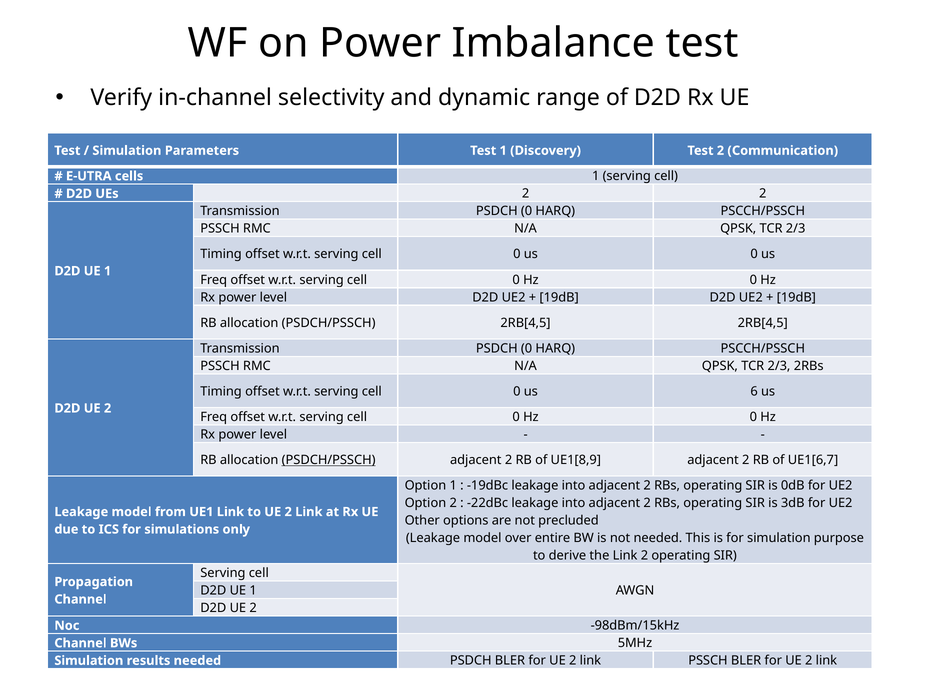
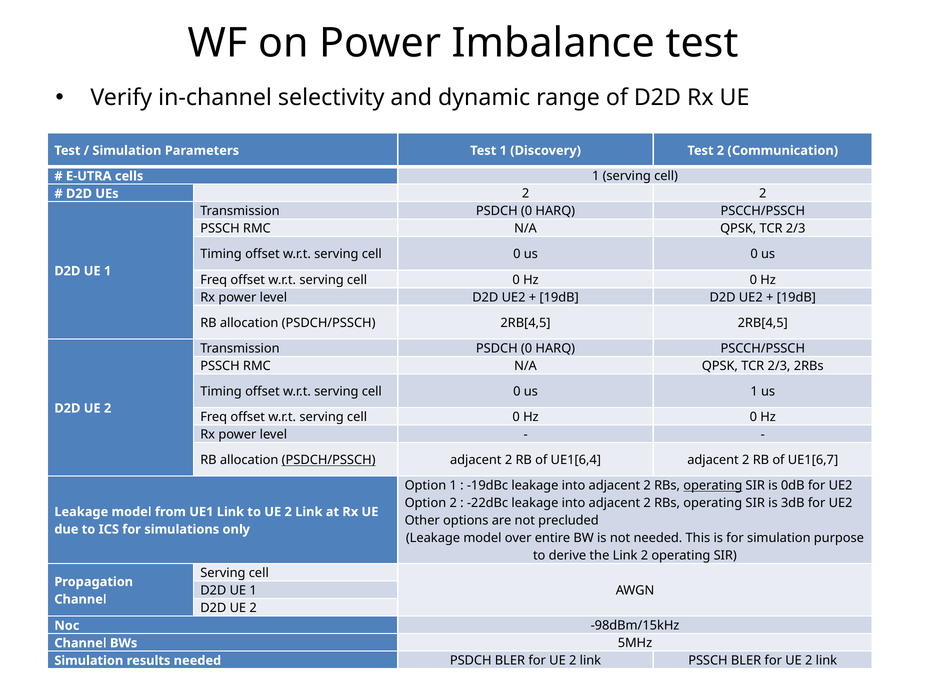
us 6: 6 -> 1 (754, 392)
UE1[8,9: UE1[8,9 -> UE1[6,4 (576, 460)
operating underline: none -> present (713, 486)
